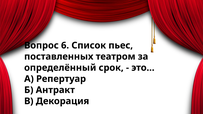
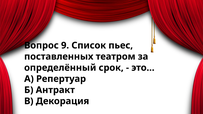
6: 6 -> 9 (65, 45)
